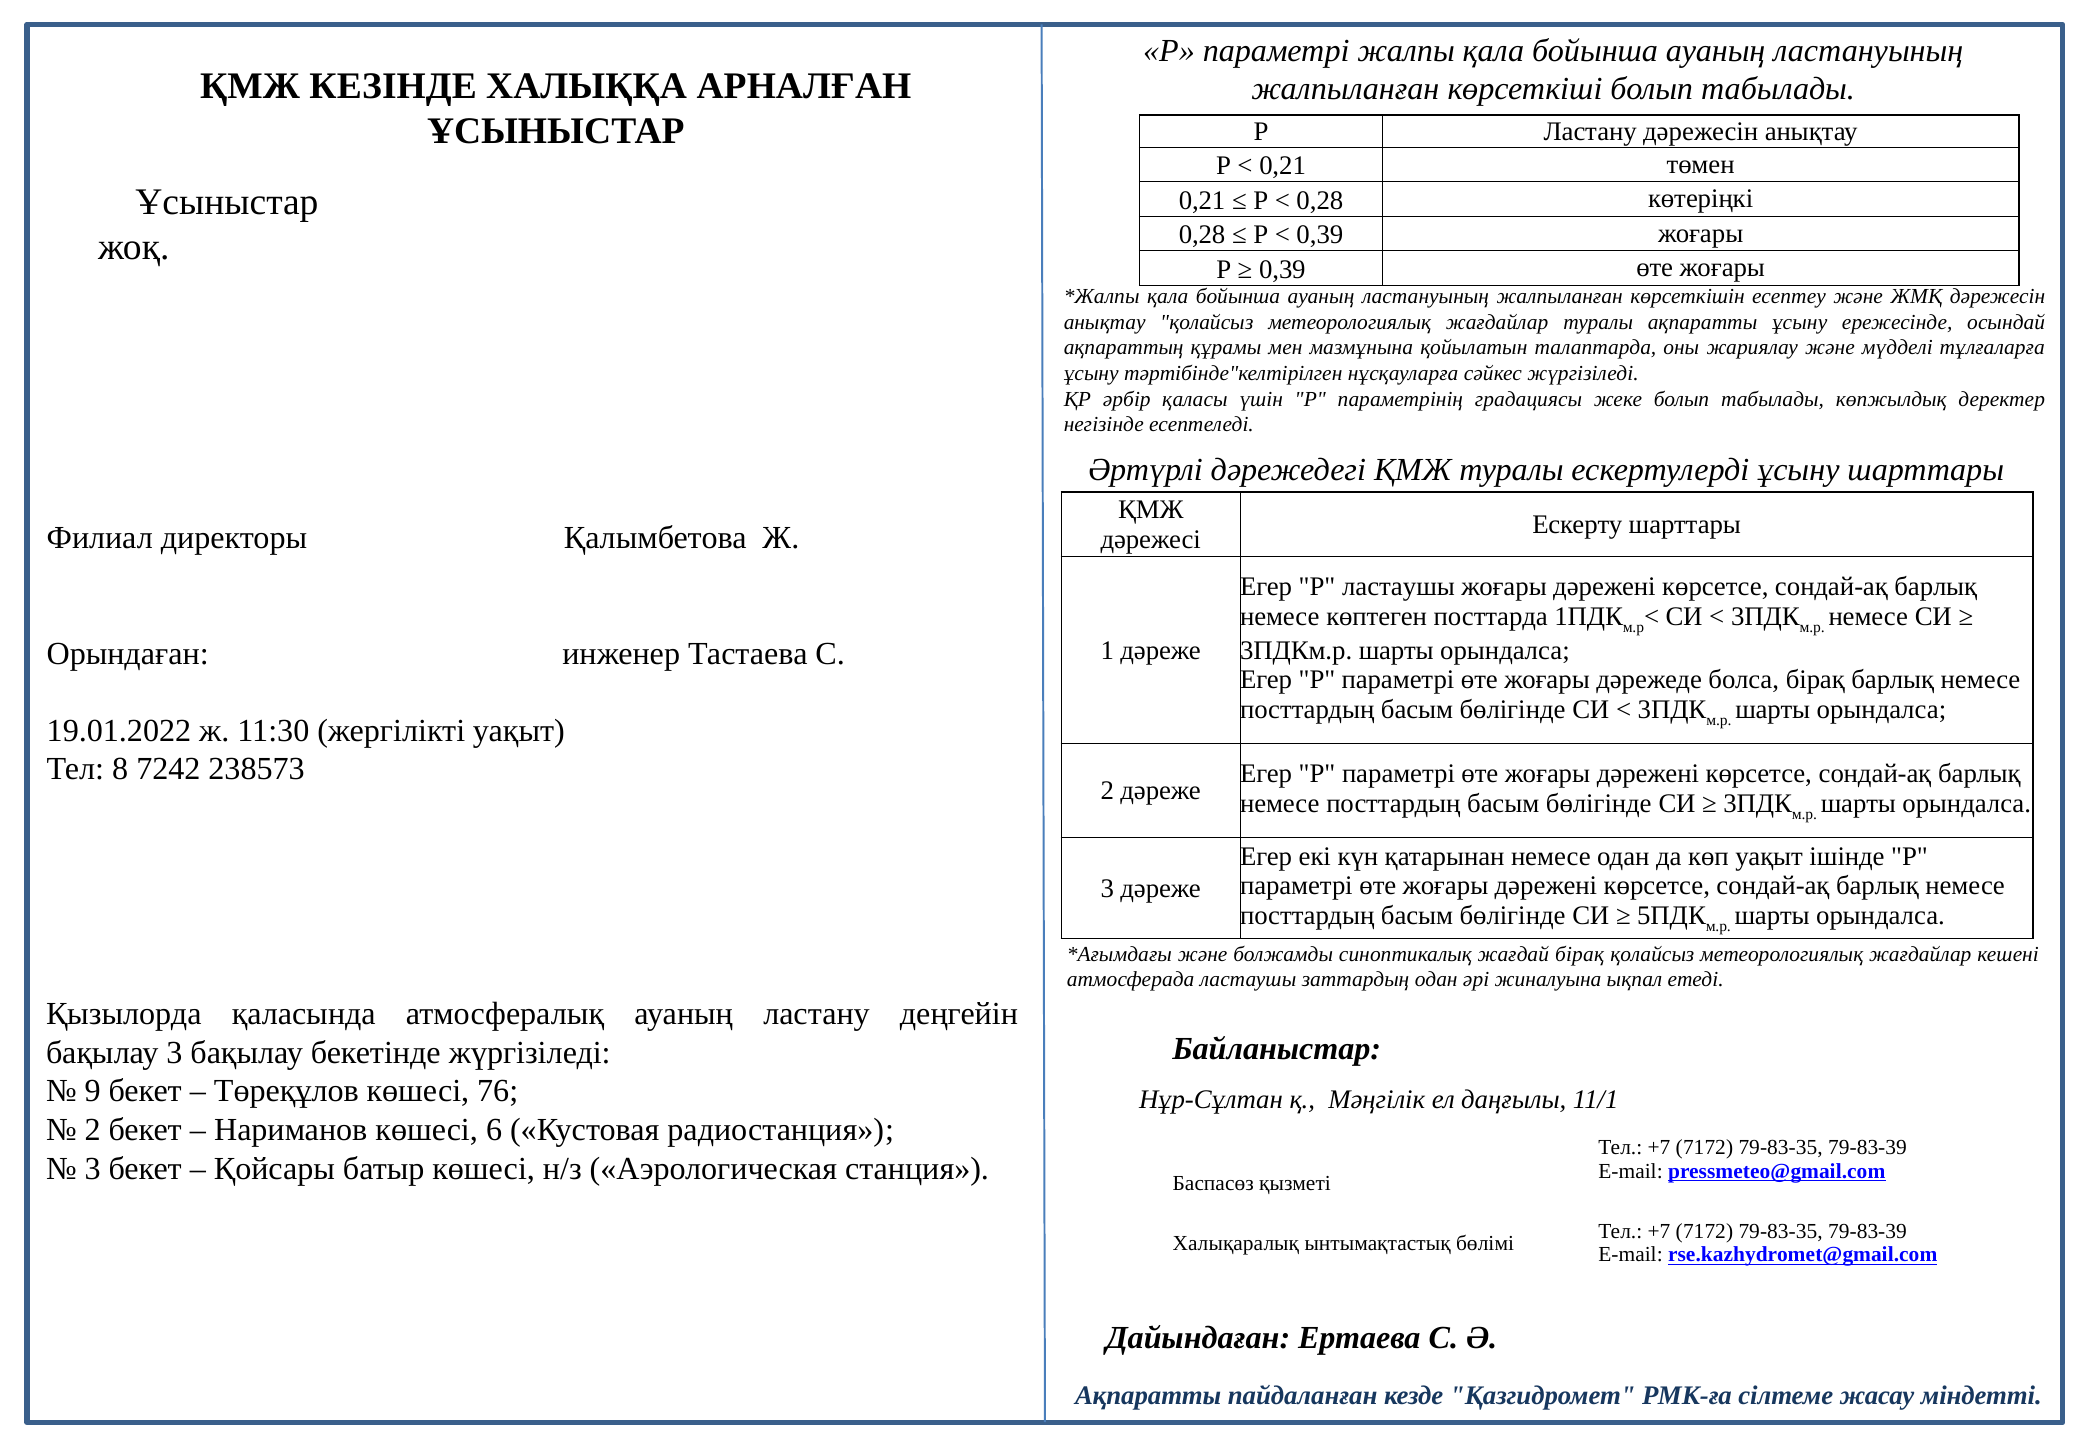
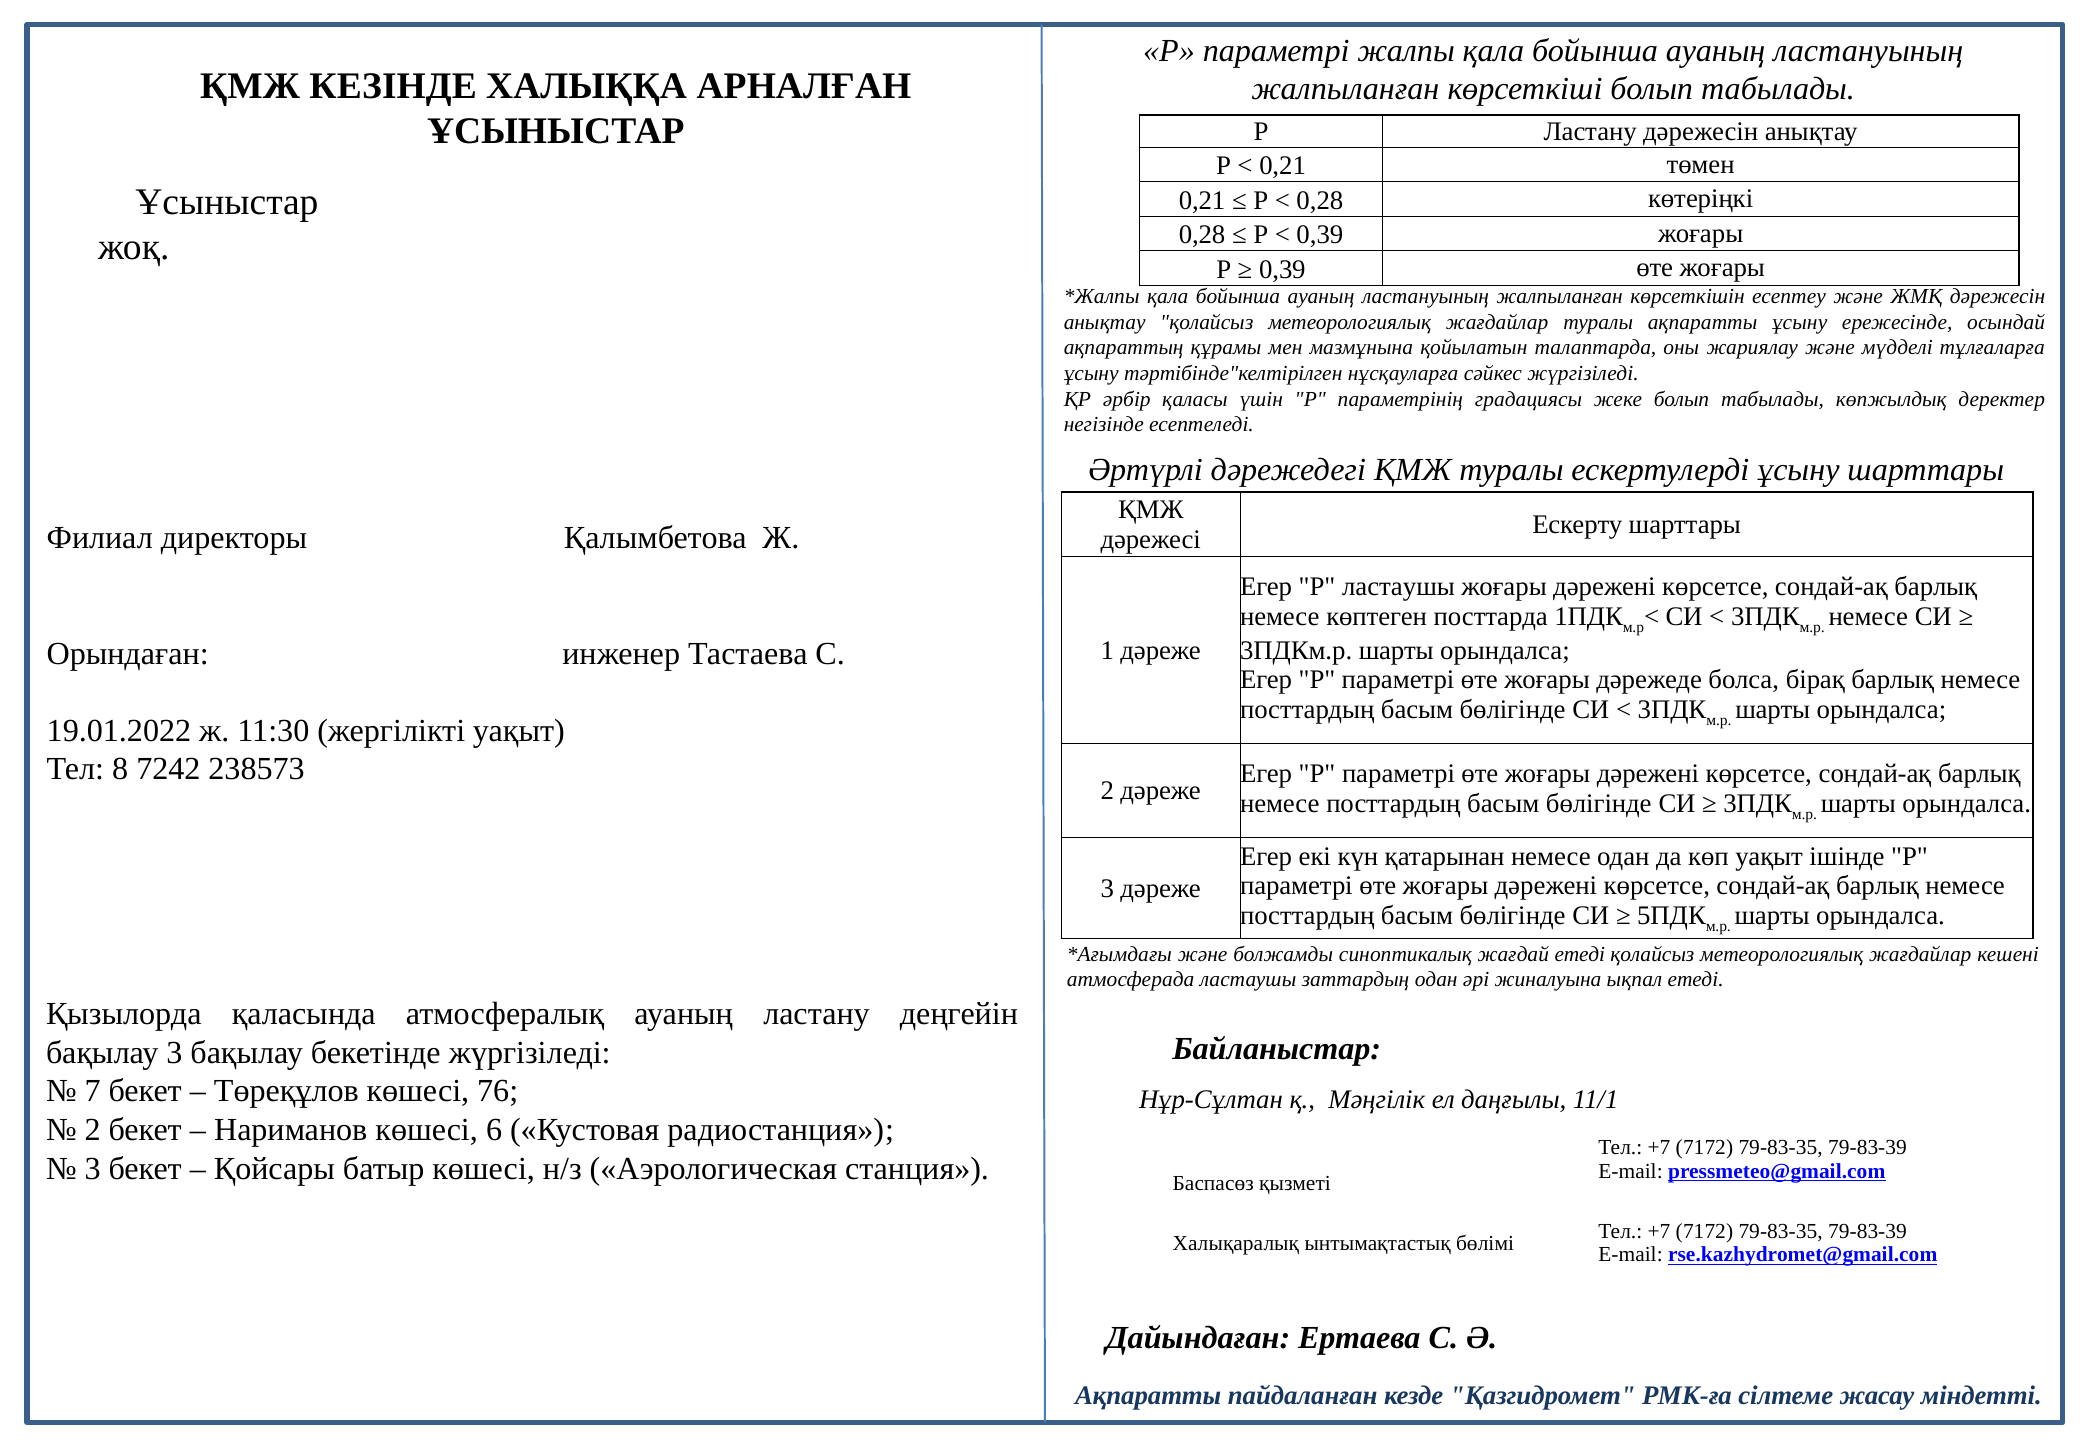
жағдай бірақ: бірақ -> етеді (1580, 954)
9: 9 -> 7 (93, 1091)
